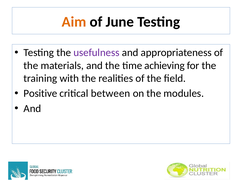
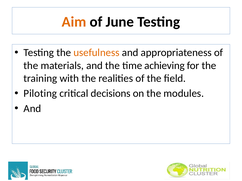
usefulness colour: purple -> orange (96, 53)
Positive: Positive -> Piloting (40, 94)
between: between -> decisions (111, 94)
